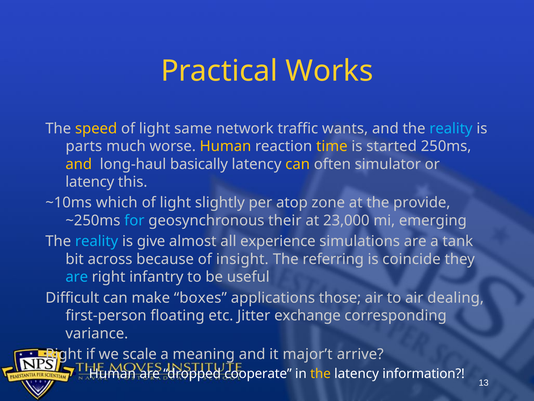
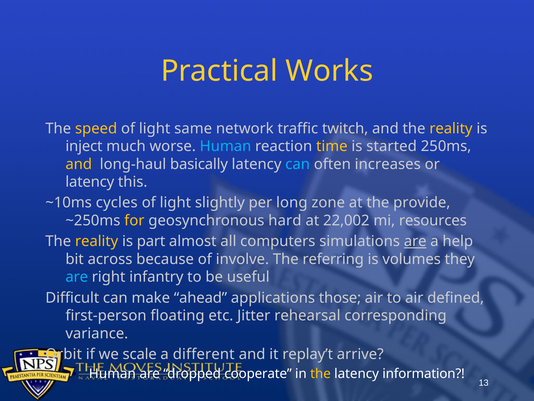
wants: wants -> twitch (345, 128)
reality colour: light blue -> yellow (451, 128)
parts: parts -> inject (84, 146)
Human colour: yellow -> light blue (226, 146)
can colour: yellow -> light blue (298, 164)
simulator: simulator -> increases (388, 164)
which: which -> cycles (117, 203)
atop: atop -> long (292, 203)
for colour: light blue -> yellow (134, 220)
their: their -> hard (285, 220)
23,000: 23,000 -> 22,002 (346, 220)
emerging: emerging -> resources (433, 220)
reality colour: light blue -> yellow (97, 241)
give: give -> part (151, 241)
experience: experience -> computers (278, 241)
are underline: none -> present (415, 241)
tank: tank -> help (458, 241)
insight: insight -> involve (242, 259)
coincide: coincide -> volumes (412, 259)
boxes: boxes -> ahead (201, 297)
dealing: dealing -> defined (456, 297)
exchange: exchange -> rehearsal (307, 315)
Right: Right -> Orbit (64, 354)
meaning: meaning -> different (204, 354)
major’t: major’t -> replay’t (308, 354)
